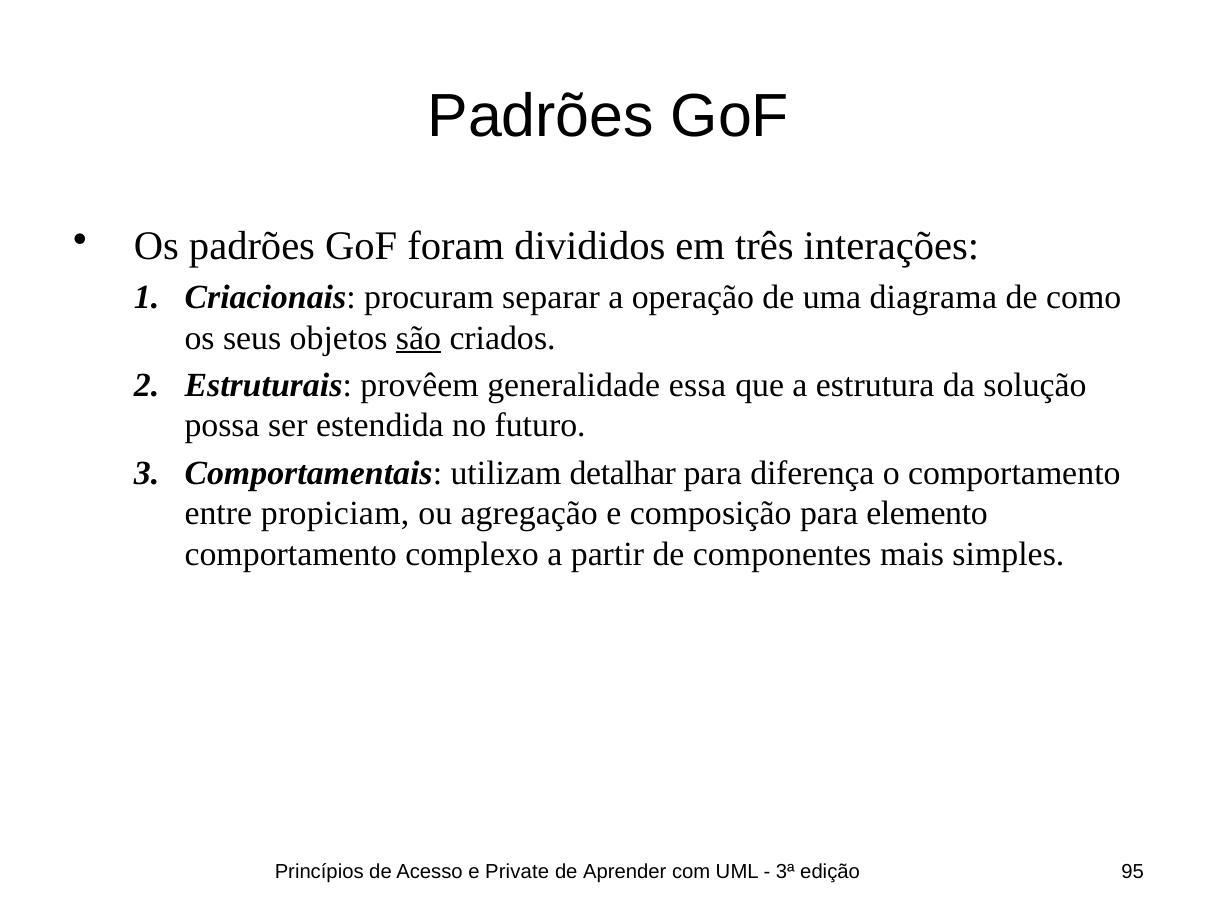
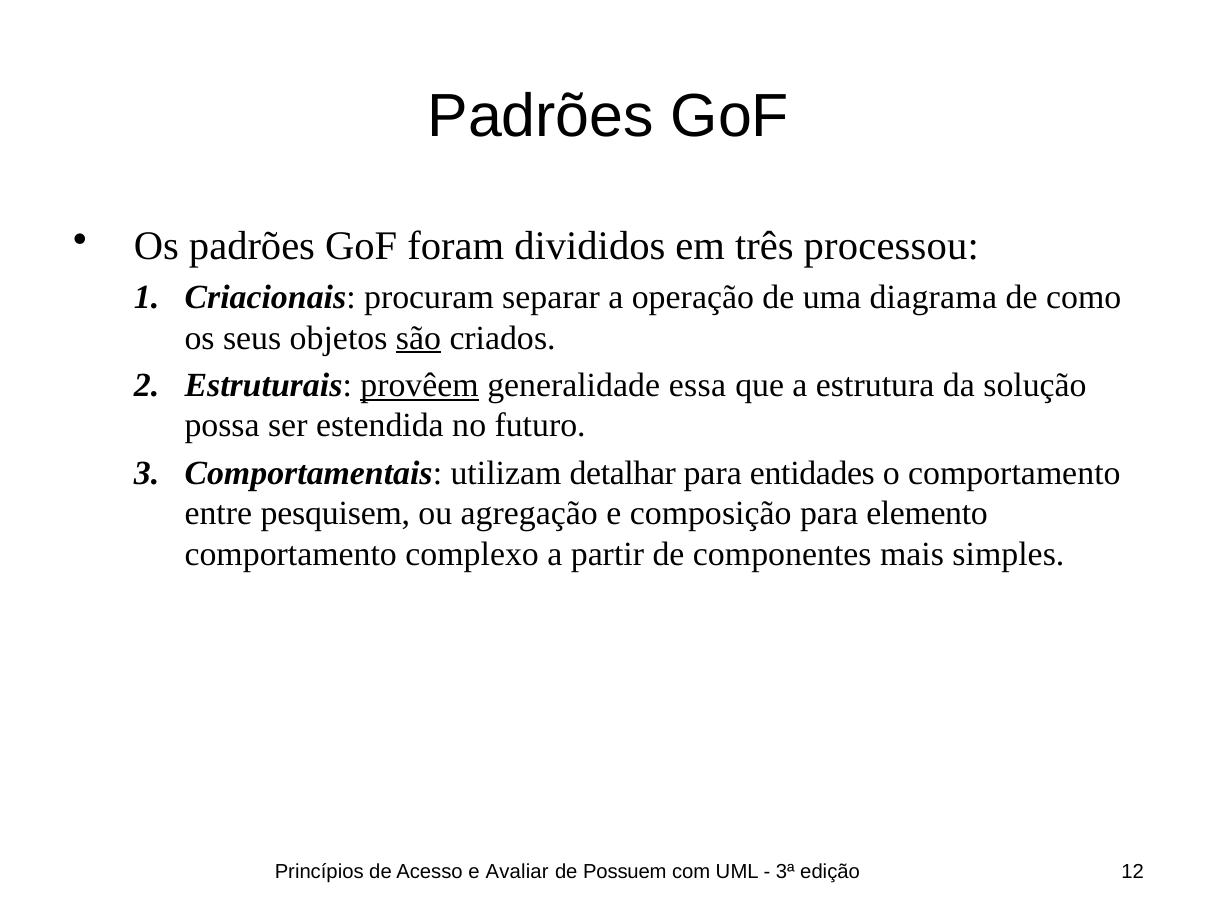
interações: interações -> processou (891, 246)
provêem underline: none -> present (420, 385)
diferença: diferença -> entidades (812, 473)
propiciam: propiciam -> pesquisem (335, 514)
Private: Private -> Avaliar (517, 872)
Aprender: Aprender -> Possuem (625, 872)
95: 95 -> 12 (1133, 872)
